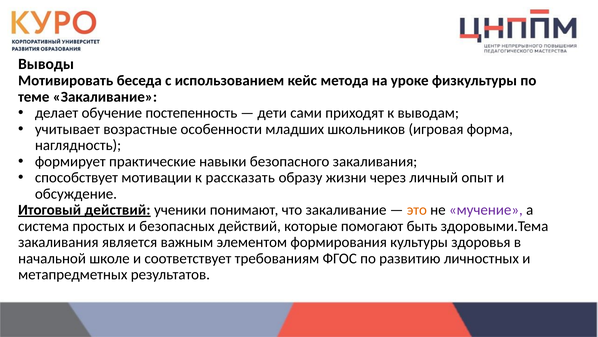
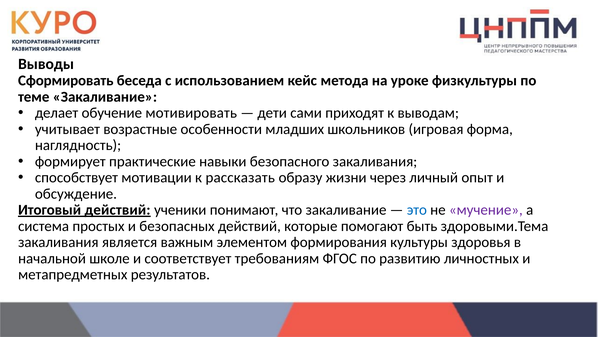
Мотивировать: Мотивировать -> Сформировать (66, 80)
постепенность: постепенность -> мотивировать (191, 113)
это colour: orange -> blue (417, 210)
